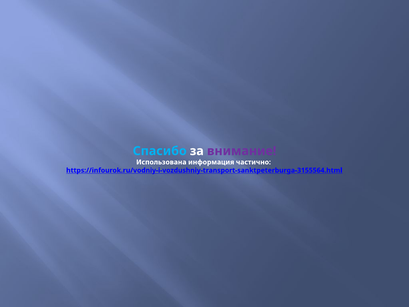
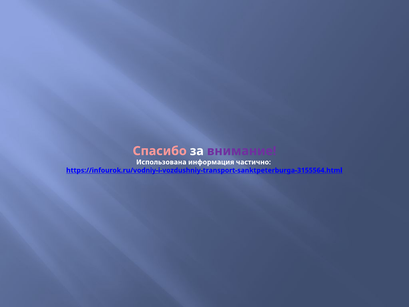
Спасибо colour: light blue -> pink (160, 151)
